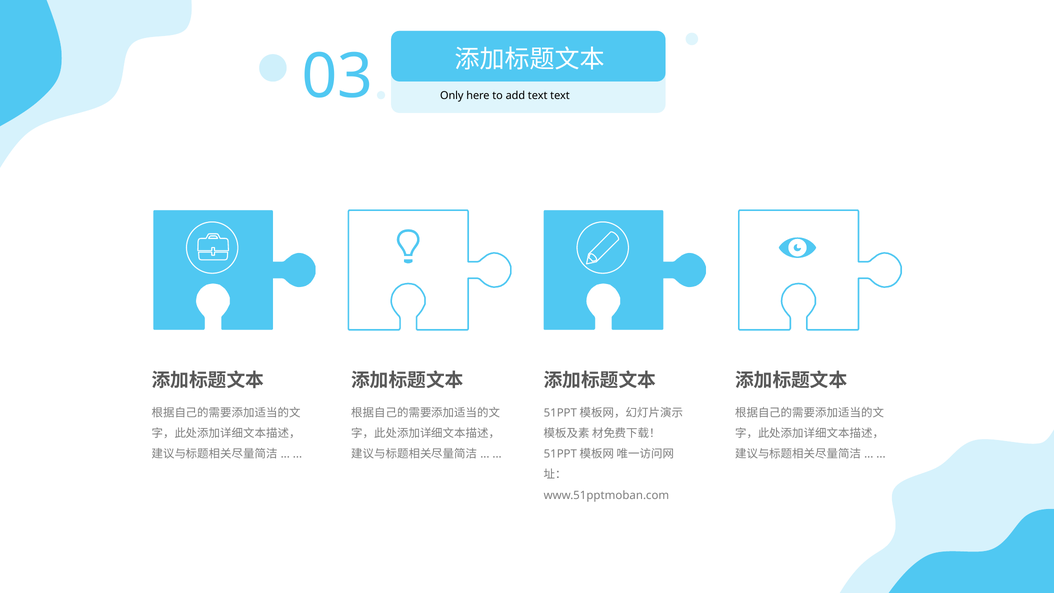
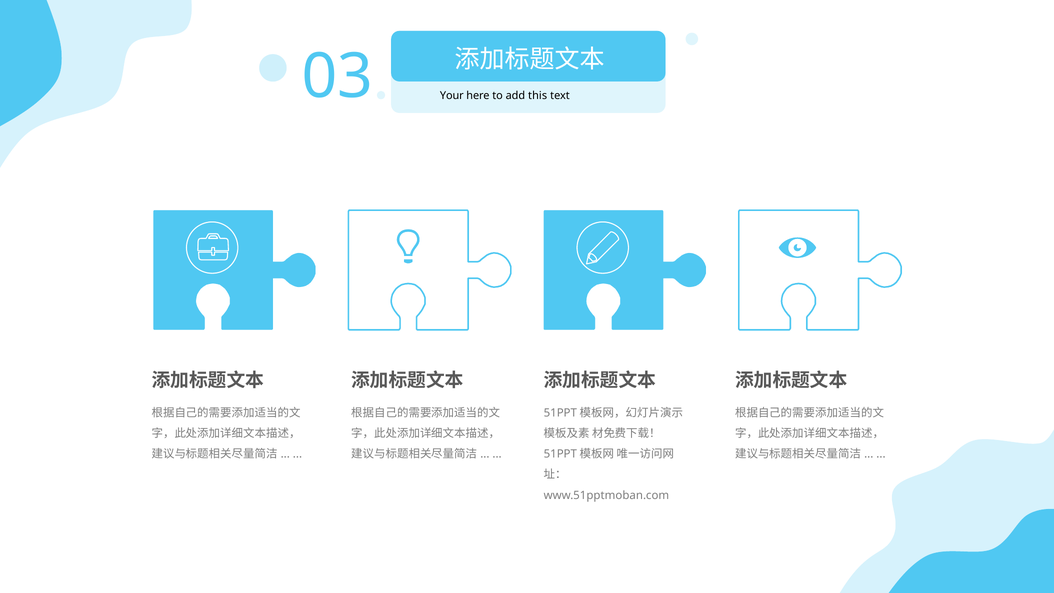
Only: Only -> Your (452, 95)
add text: text -> this (538, 95)
